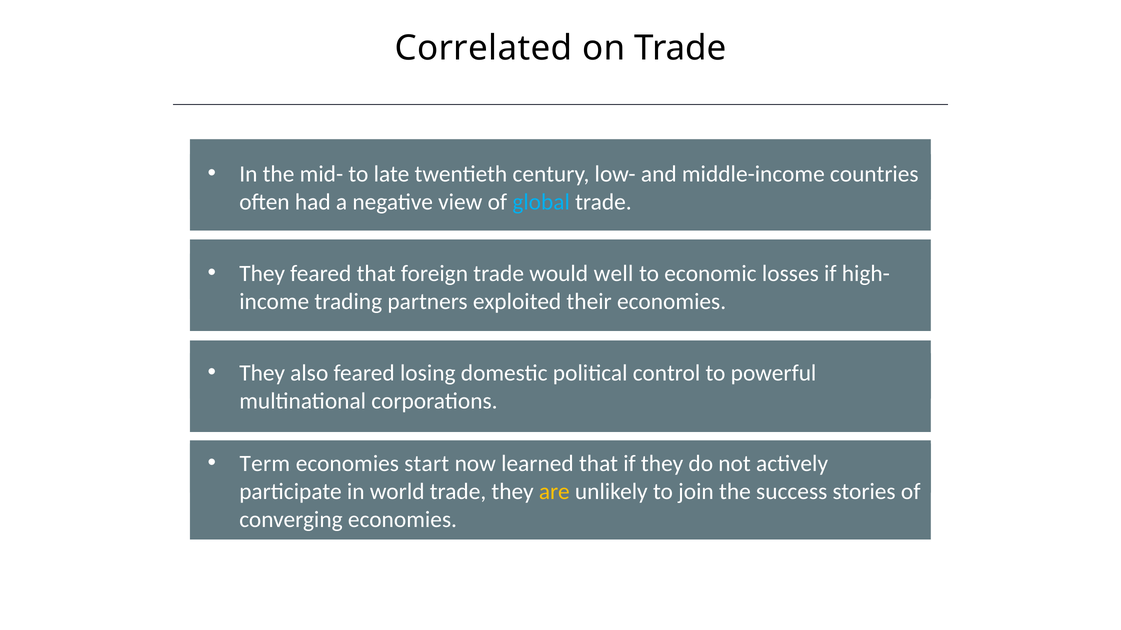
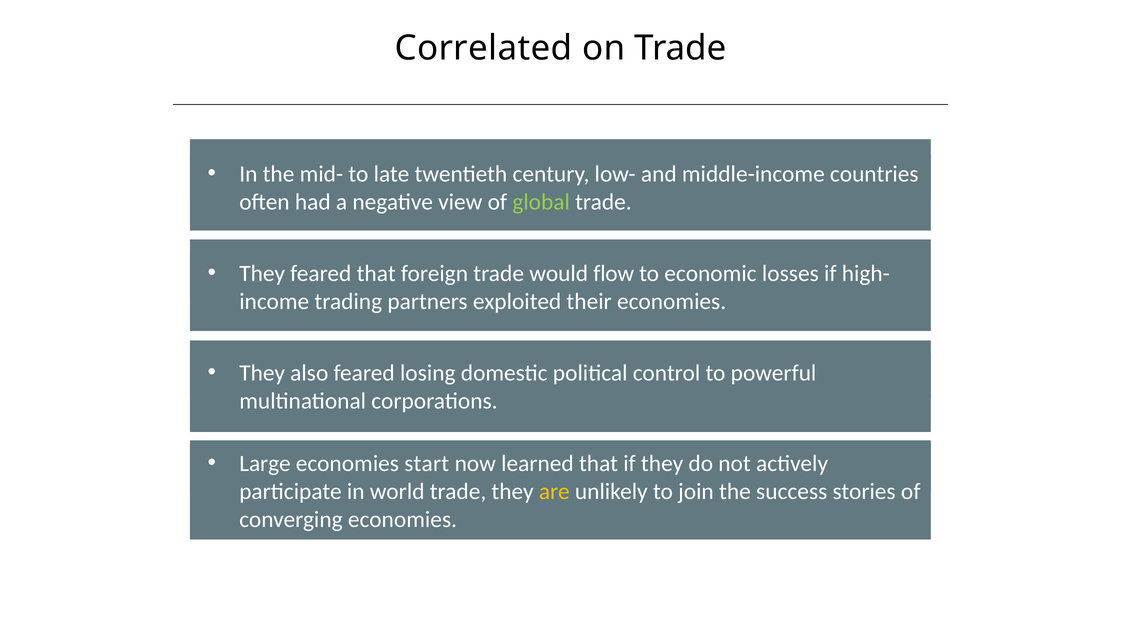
global colour: light blue -> light green (541, 202)
well: well -> flow (614, 274)
Term: Term -> Large (265, 464)
